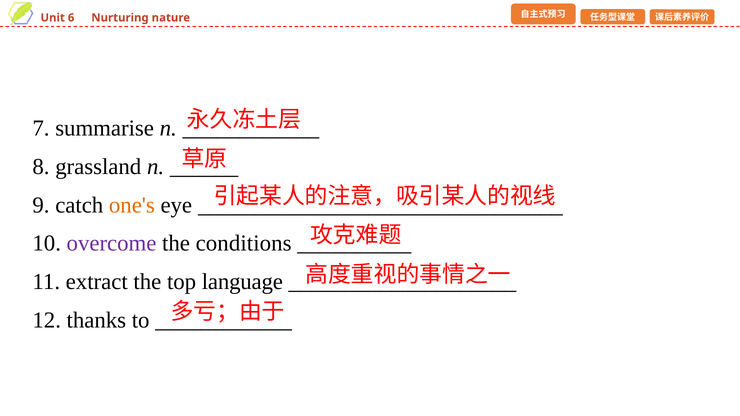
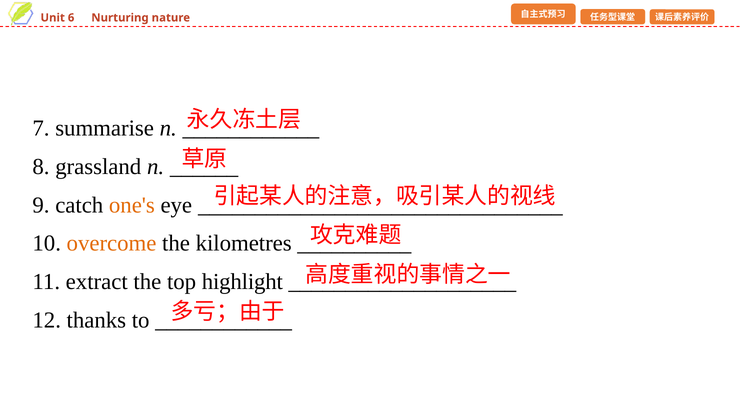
overcome colour: purple -> orange (112, 244)
conditions: conditions -> kilometres (244, 244)
language: language -> highlight (242, 282)
